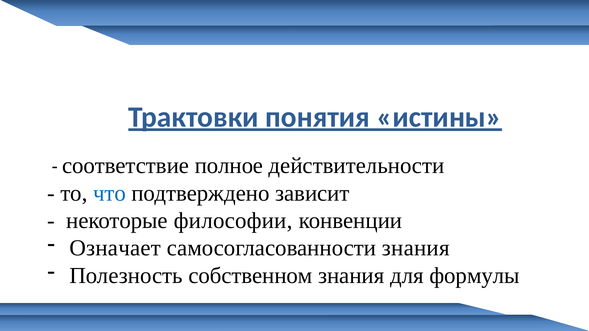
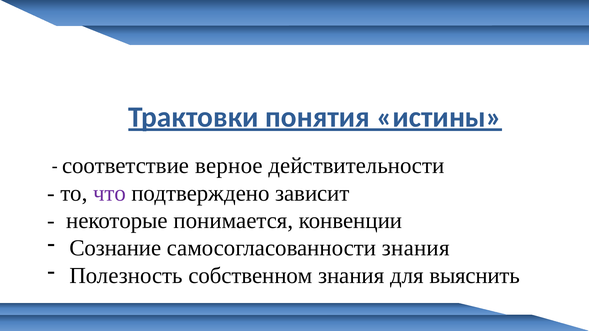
полное: полное -> верное (229, 166)
что colour: blue -> purple (109, 193)
философии: философии -> понимается (233, 221)
Означает: Означает -> Сознание (115, 248)
формулы: формулы -> выяснить (475, 276)
